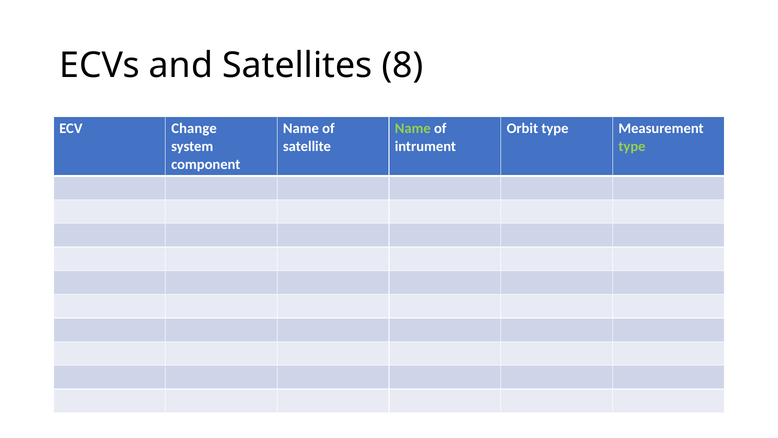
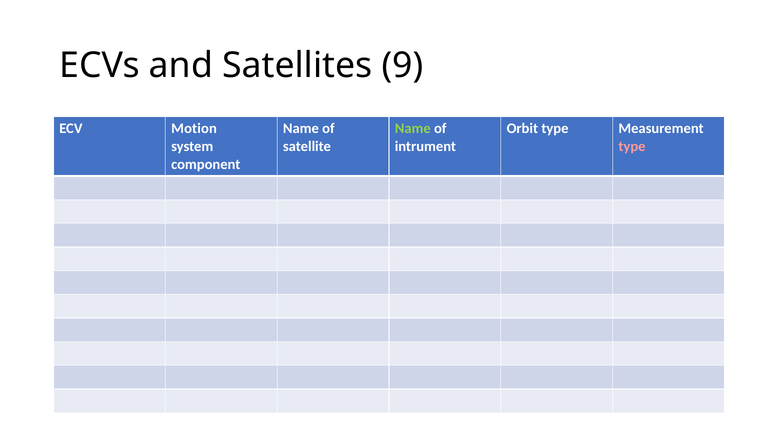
8: 8 -> 9 (403, 65)
Change: Change -> Motion (194, 128)
type colour: light green -> pink (632, 146)
